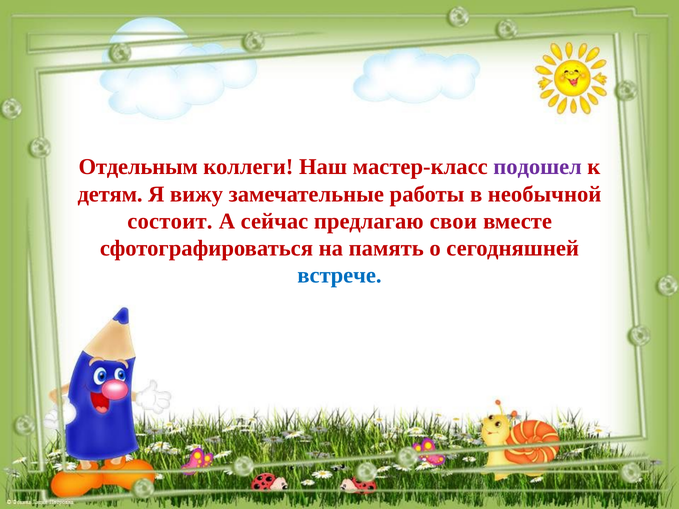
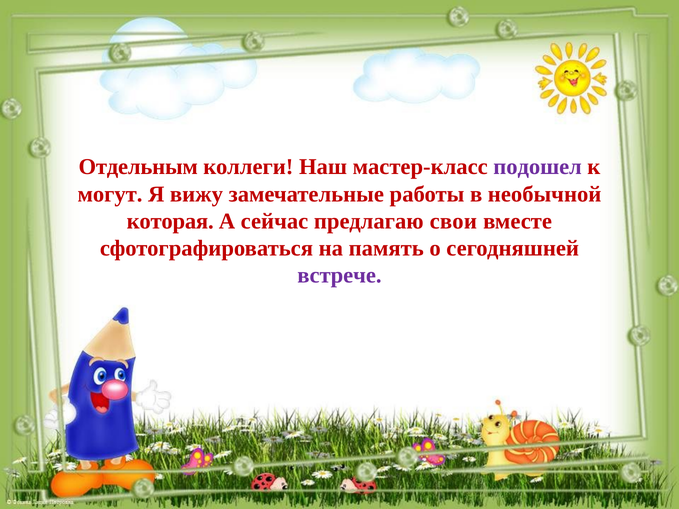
детям: детям -> могут (110, 194)
состоит: состоит -> которая (170, 221)
встрече colour: blue -> purple (339, 276)
